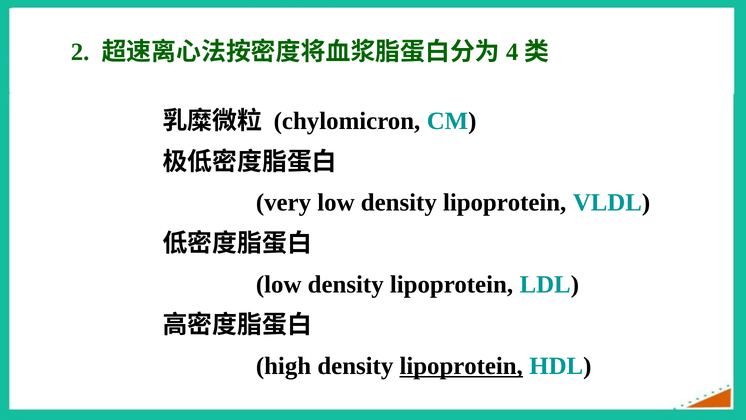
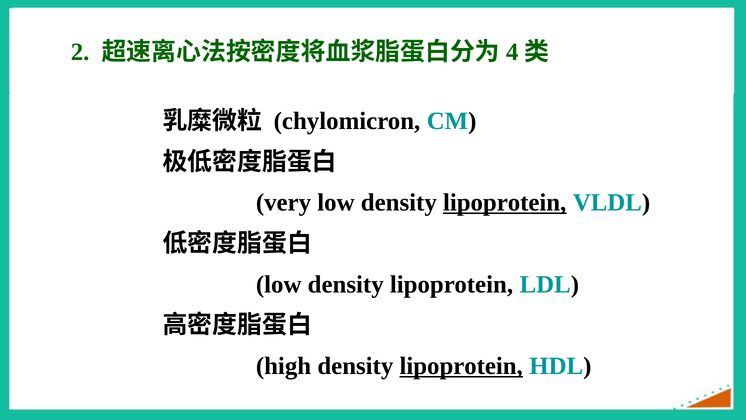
lipoprotein underline: none -> present (505, 203)
